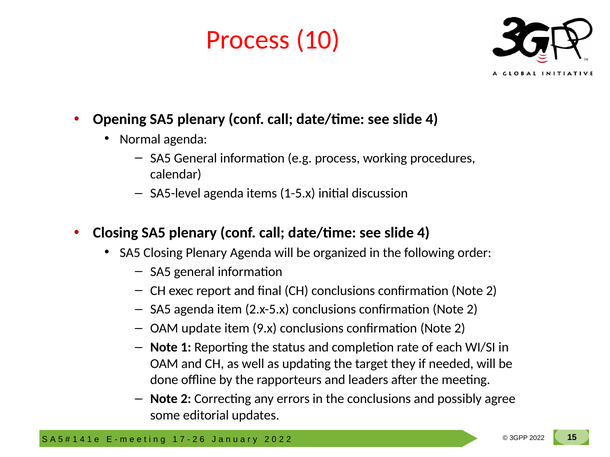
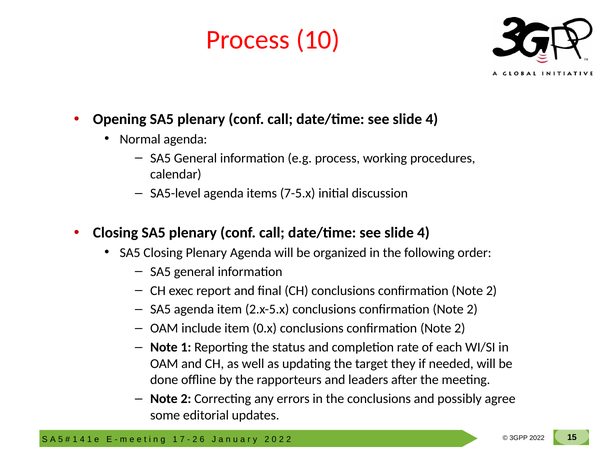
1-5.x: 1-5.x -> 7-5.x (298, 194)
update: update -> include (201, 329)
9.x: 9.x -> 0.x (265, 329)
